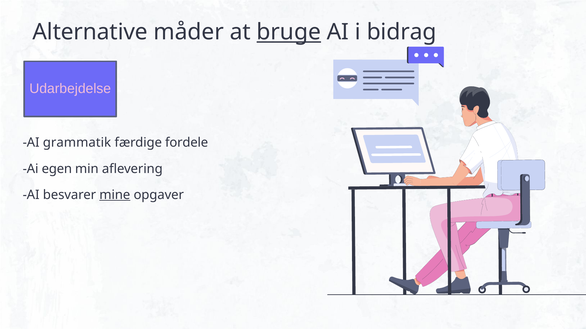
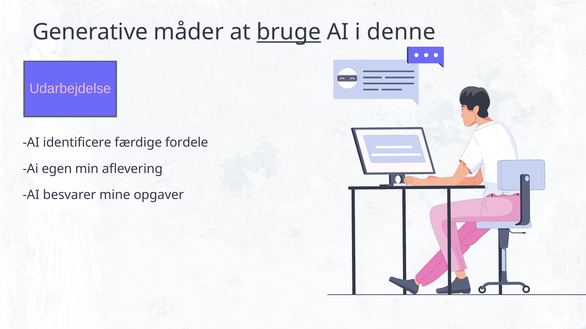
Alternative: Alternative -> Generative (90, 32)
bidrag: bidrag -> denne (401, 32)
grammatik: grammatik -> identificere (77, 143)
mine underline: present -> none (115, 195)
